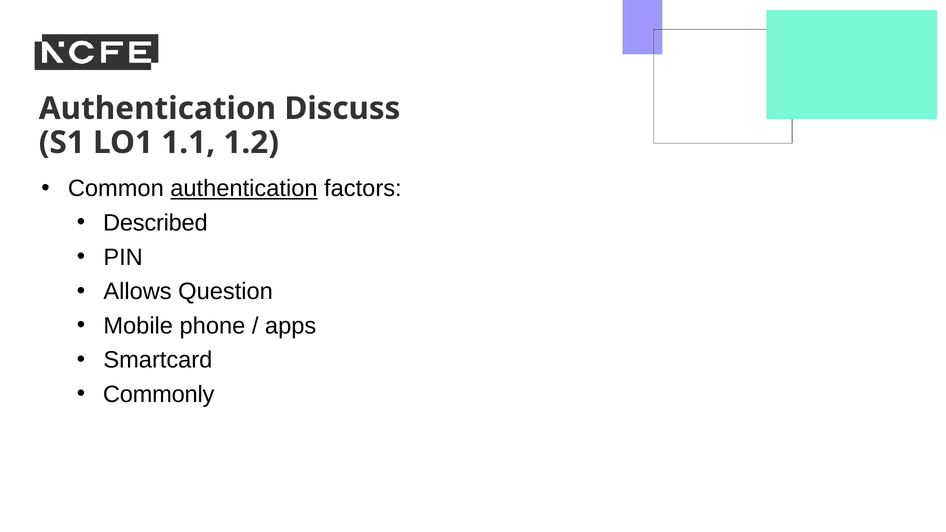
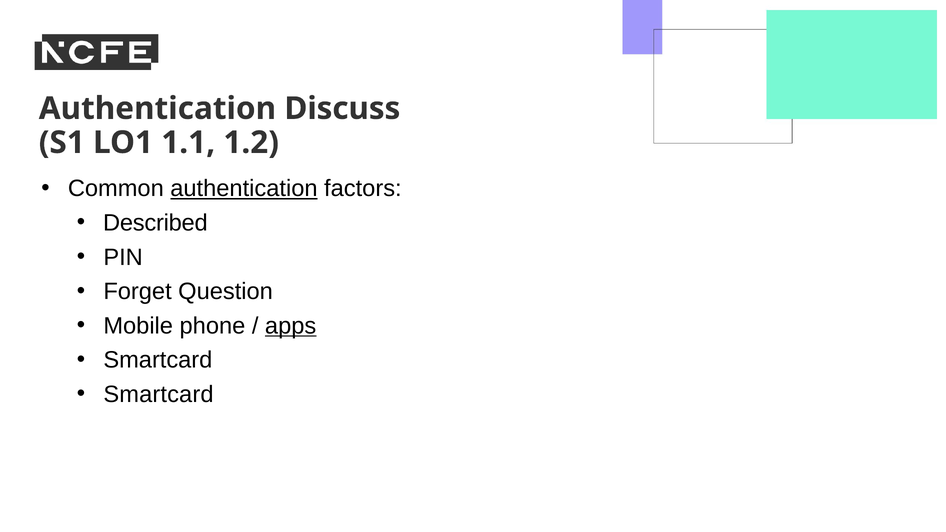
Allows: Allows -> Forget (138, 292)
apps underline: none -> present (291, 326)
Commonly: Commonly -> Smartcard (158, 395)
